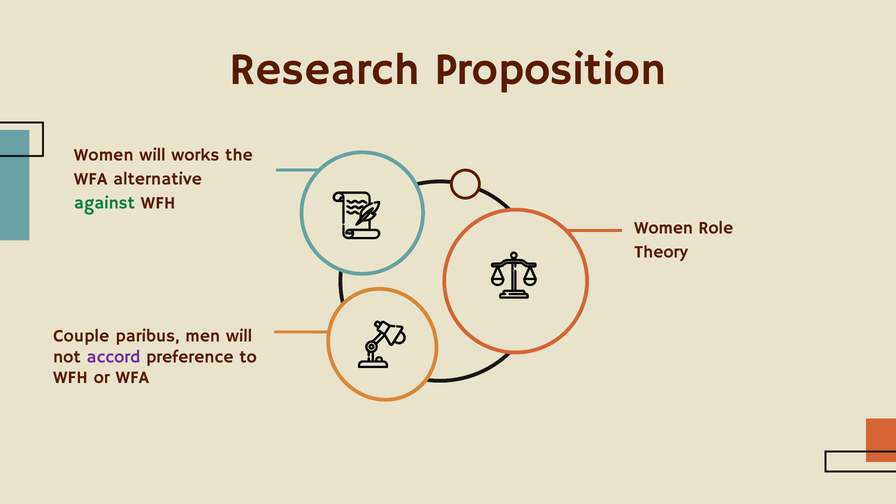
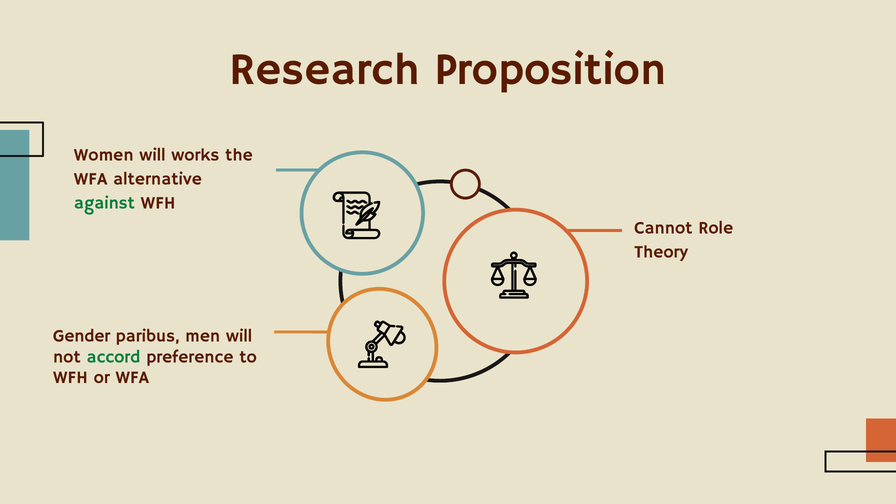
Women: Women -> Cannot (663, 228)
Couple: Couple -> Gender (81, 336)
accord colour: purple -> green (113, 357)
